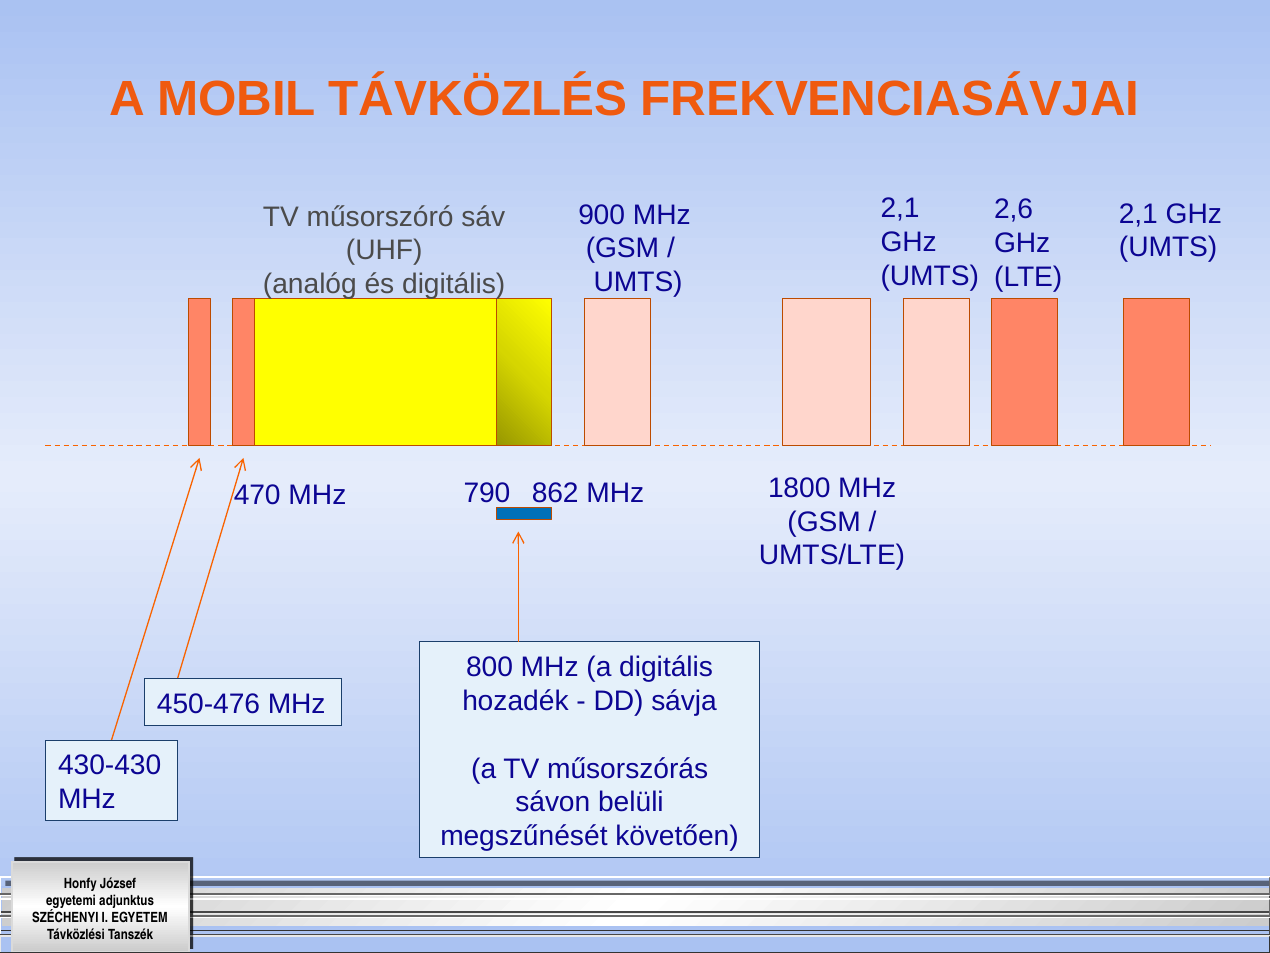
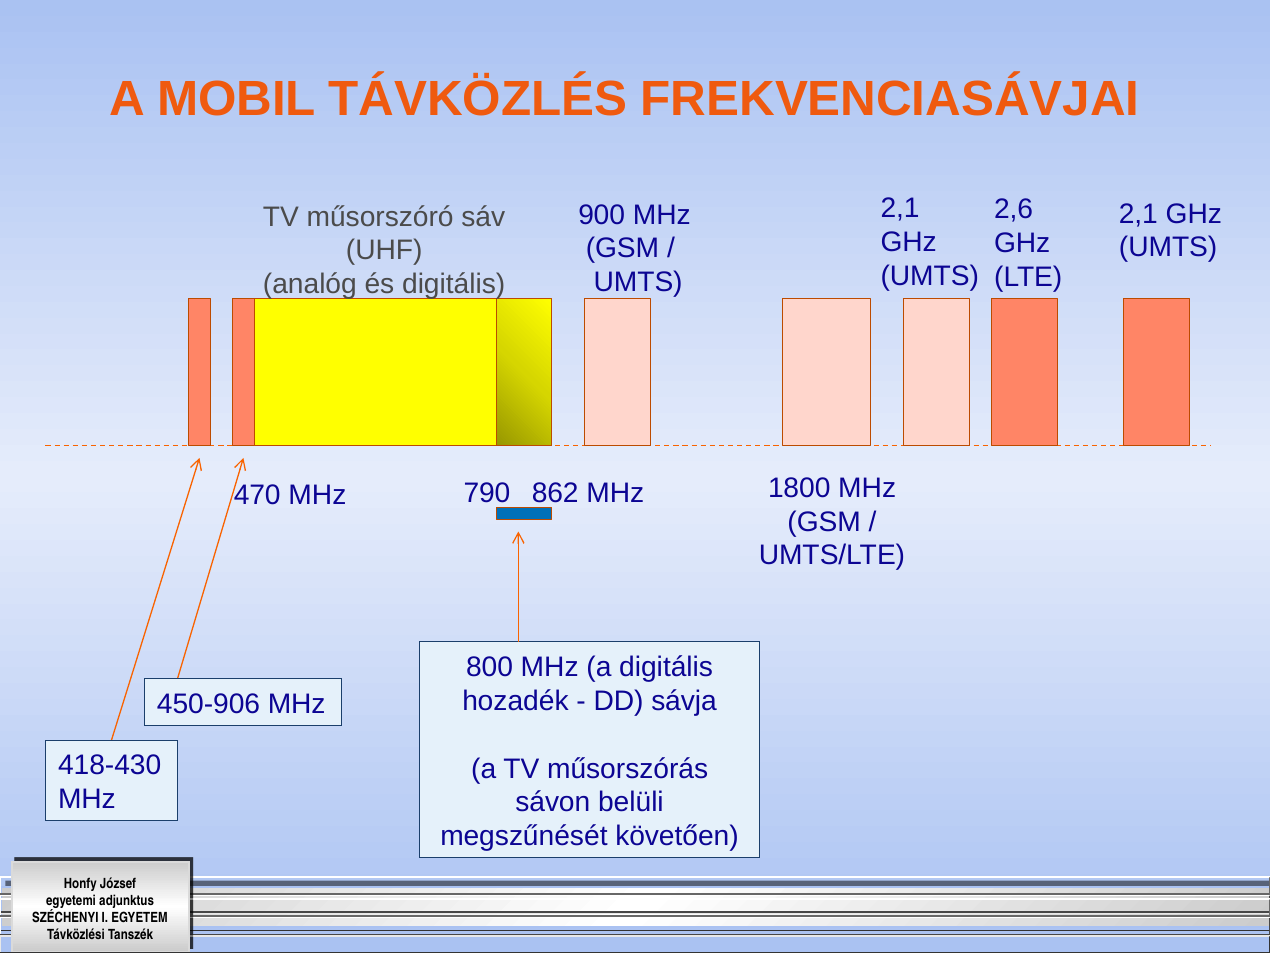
450-476: 450-476 -> 450-906 (209, 704)
430-430: 430-430 -> 418-430 (110, 765)
